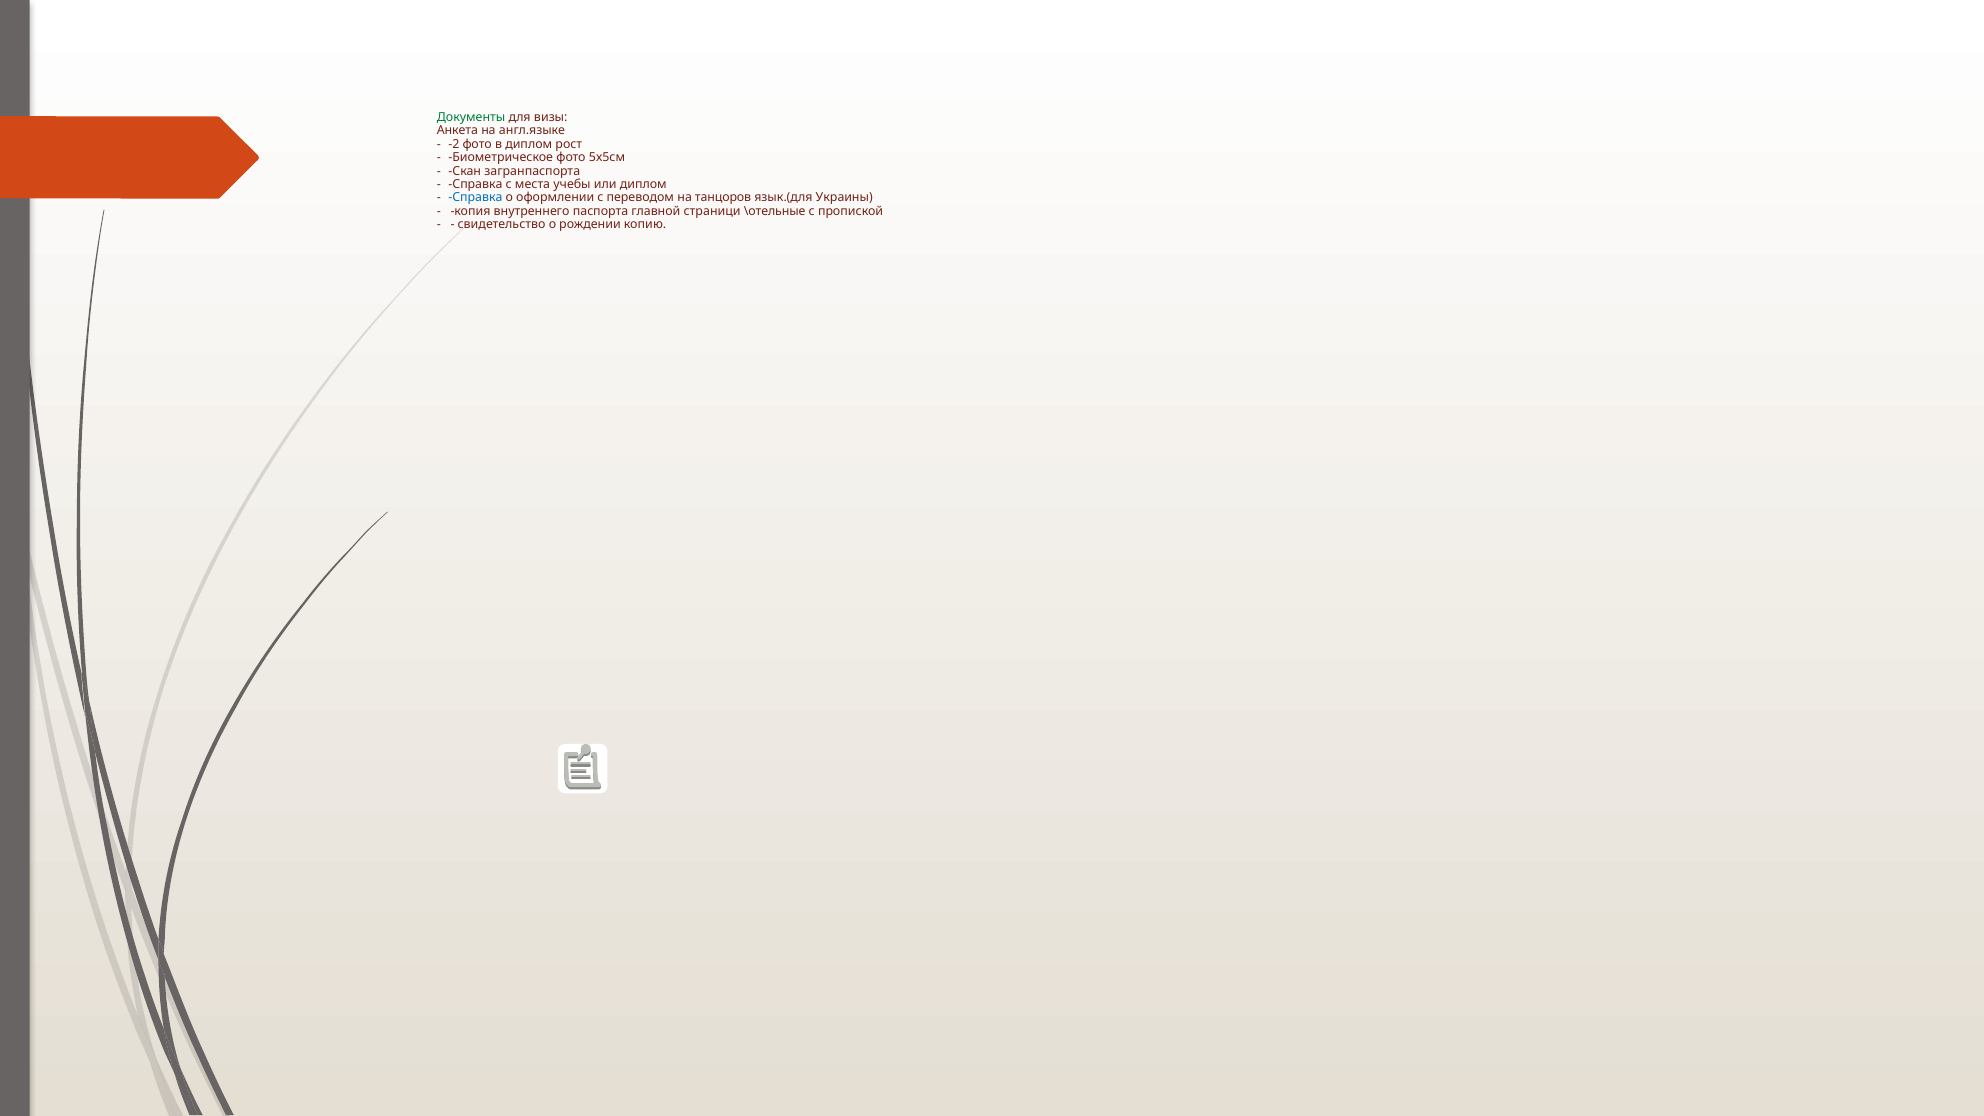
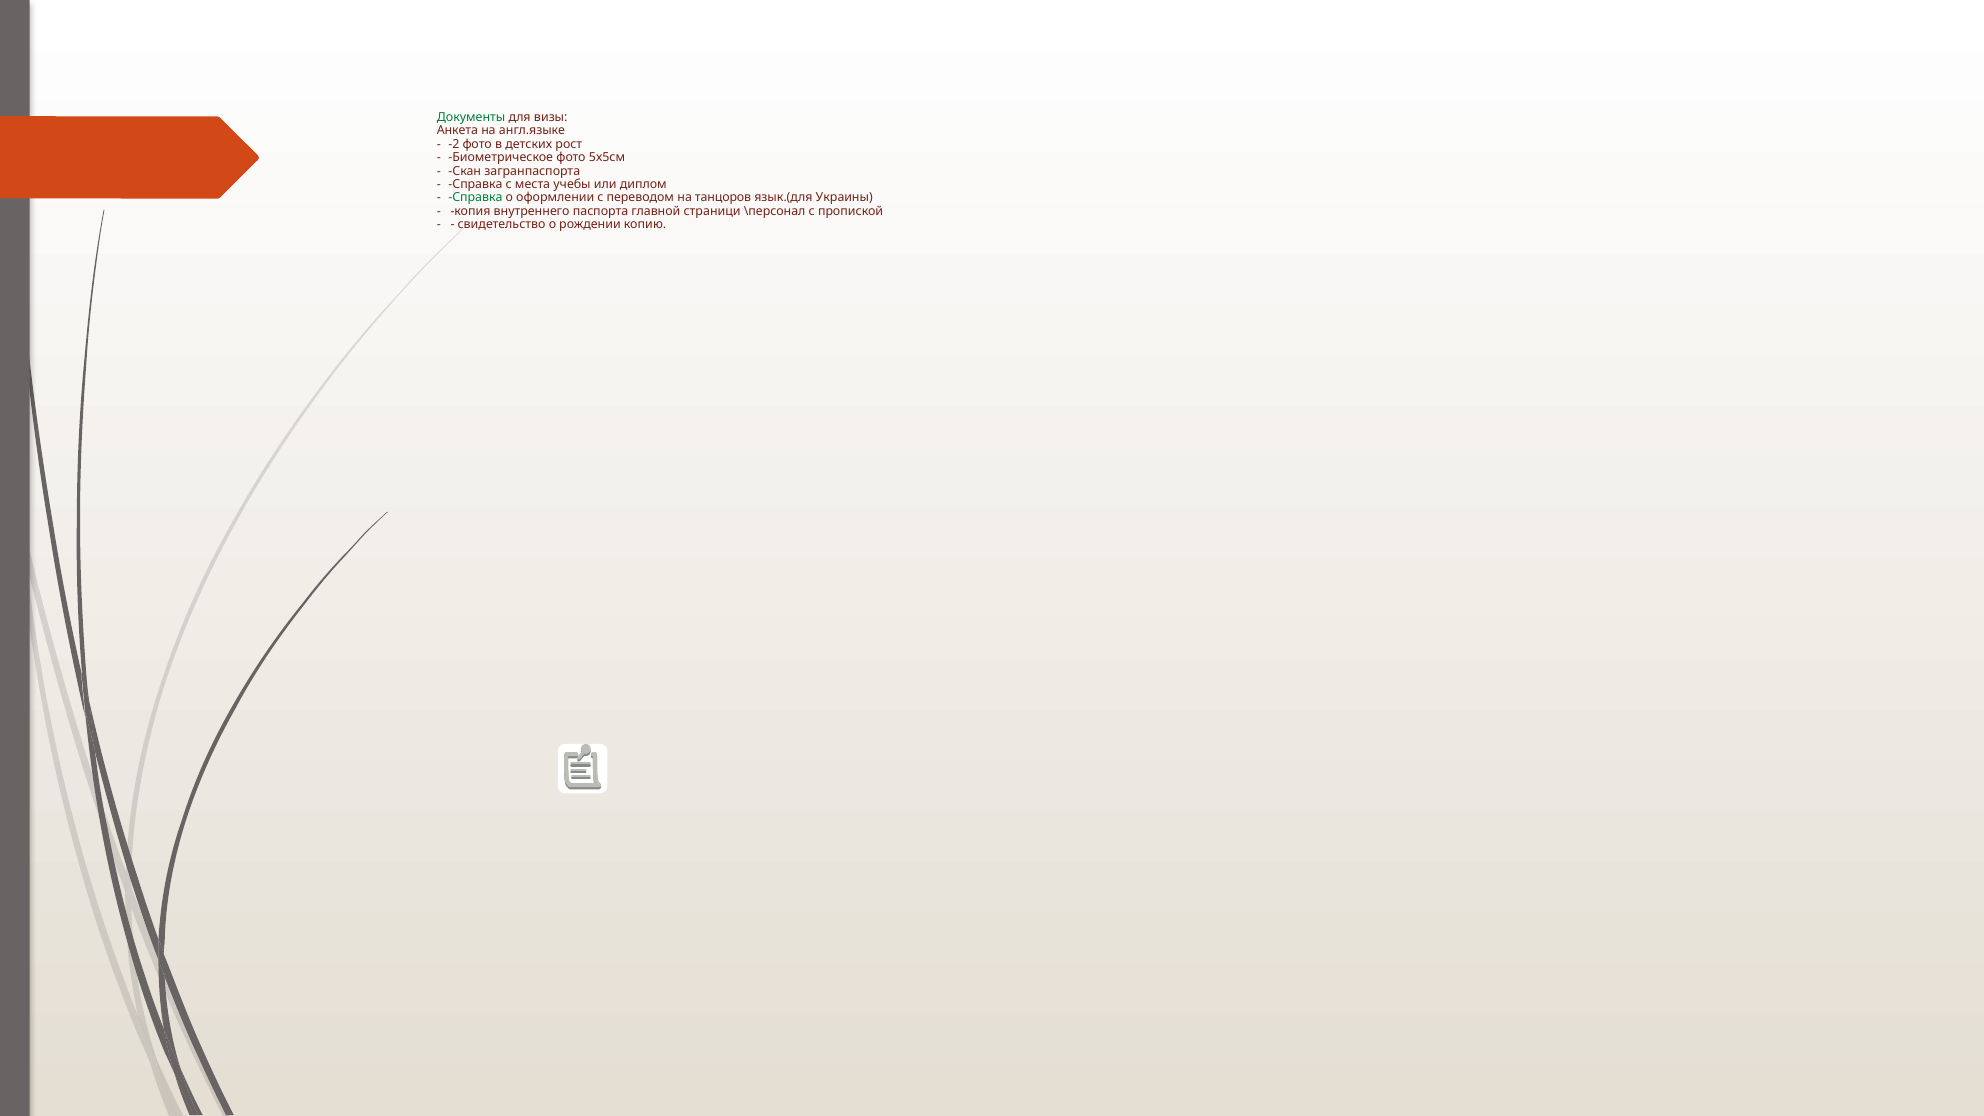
в диплом: диплом -> детских (529, 144)
Справка colour: blue -> green (475, 198)
\отельные: \отельные -> \персонал (775, 211)
